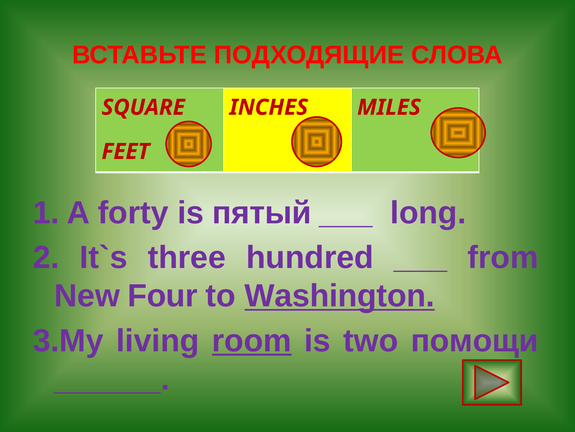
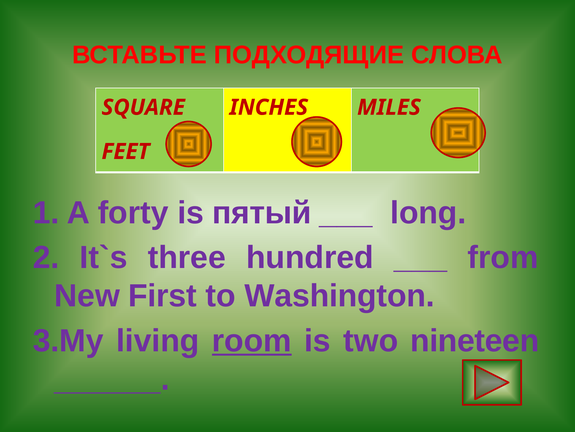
Four: Four -> First (163, 296)
Washington underline: present -> none (340, 296)
помощи: помощи -> nineteen (475, 340)
